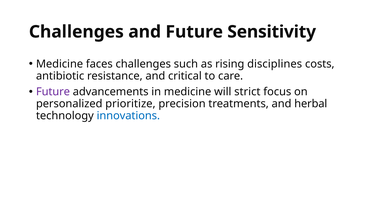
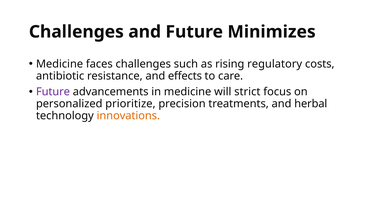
Sensitivity: Sensitivity -> Minimizes (272, 32)
disciplines: disciplines -> regulatory (275, 64)
critical: critical -> effects (185, 76)
innovations colour: blue -> orange (128, 116)
